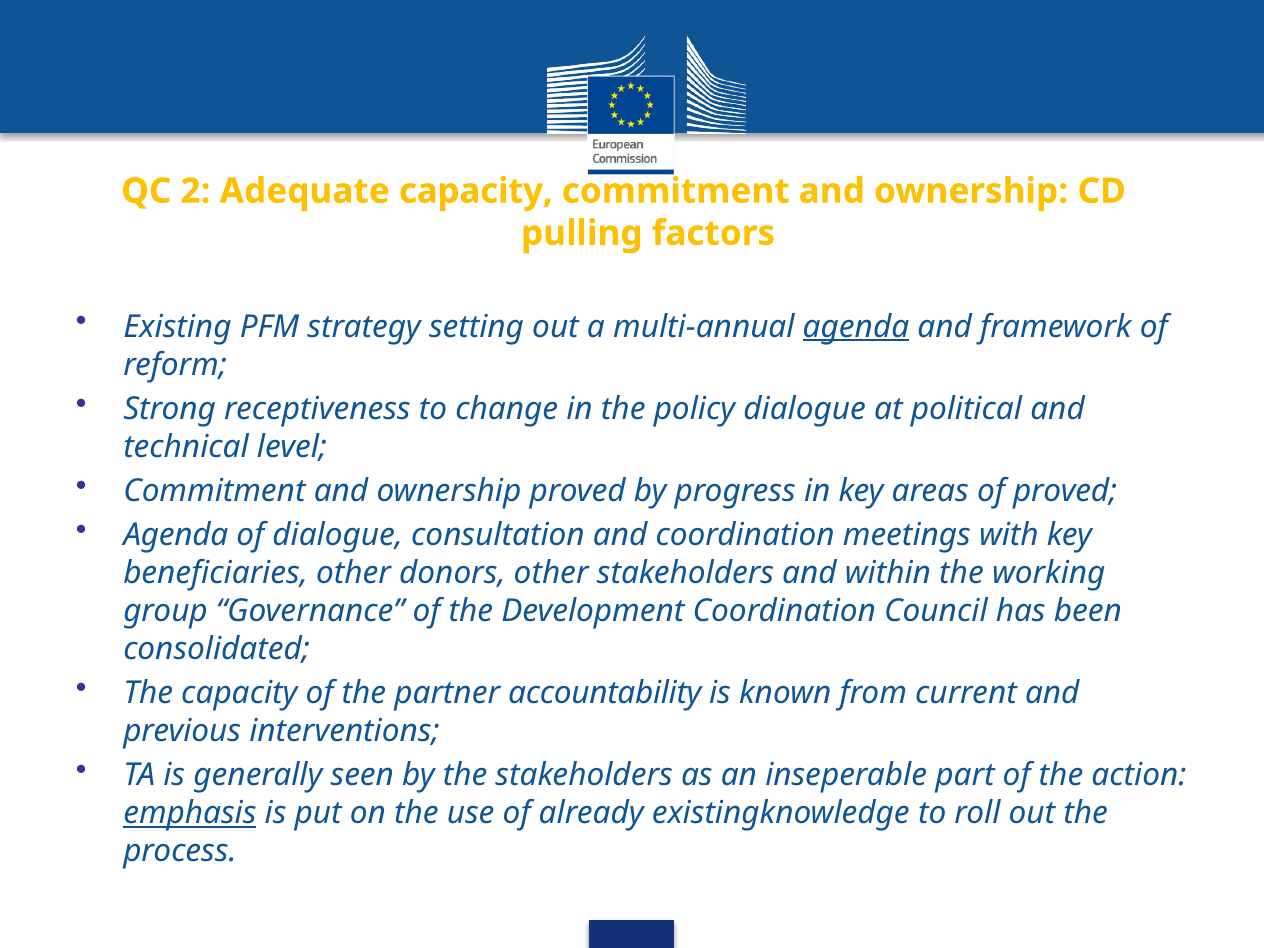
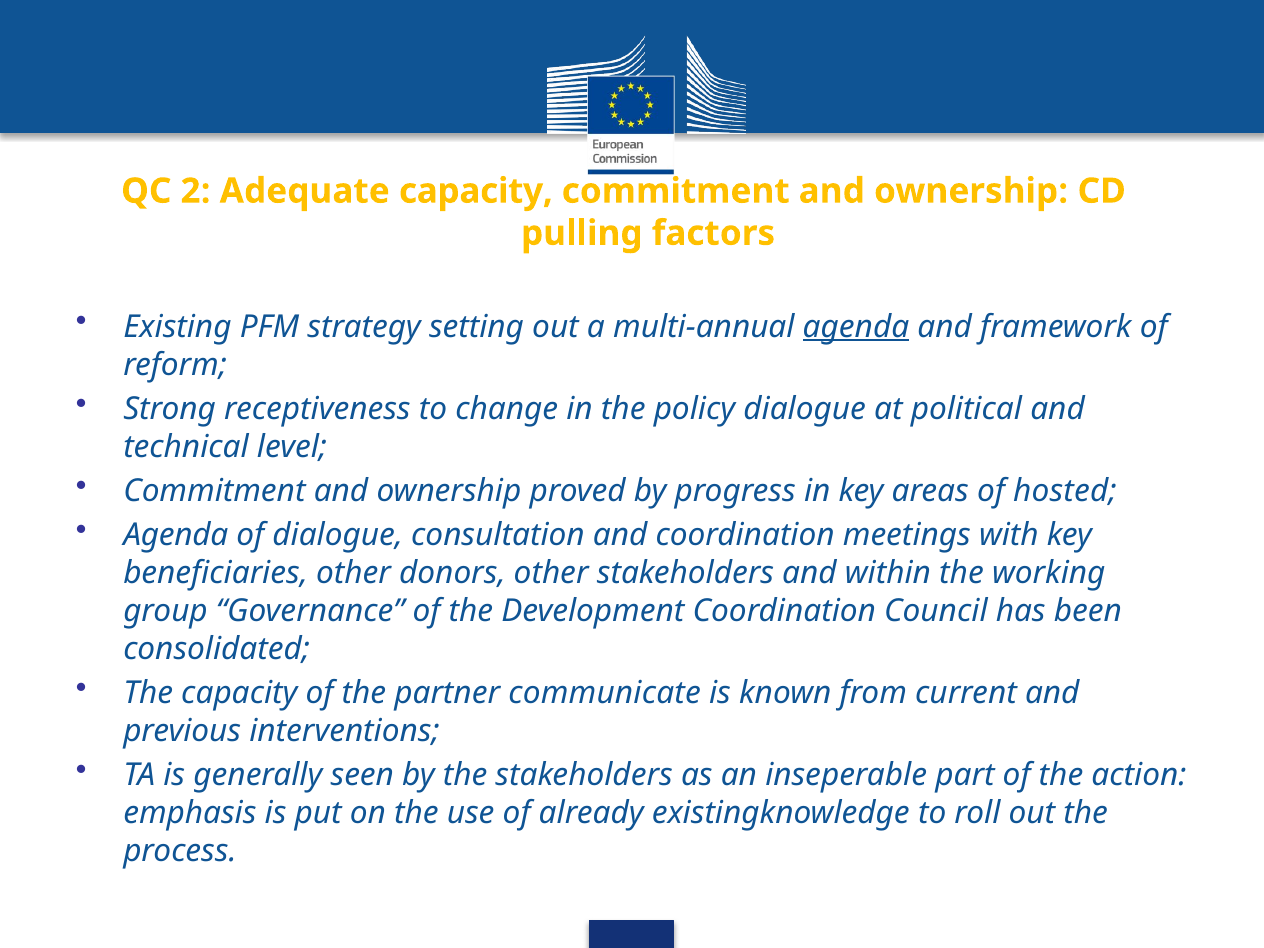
of proved: proved -> hosted (1065, 491)
accountability: accountability -> communicate (605, 693)
emphasis underline: present -> none (190, 813)
